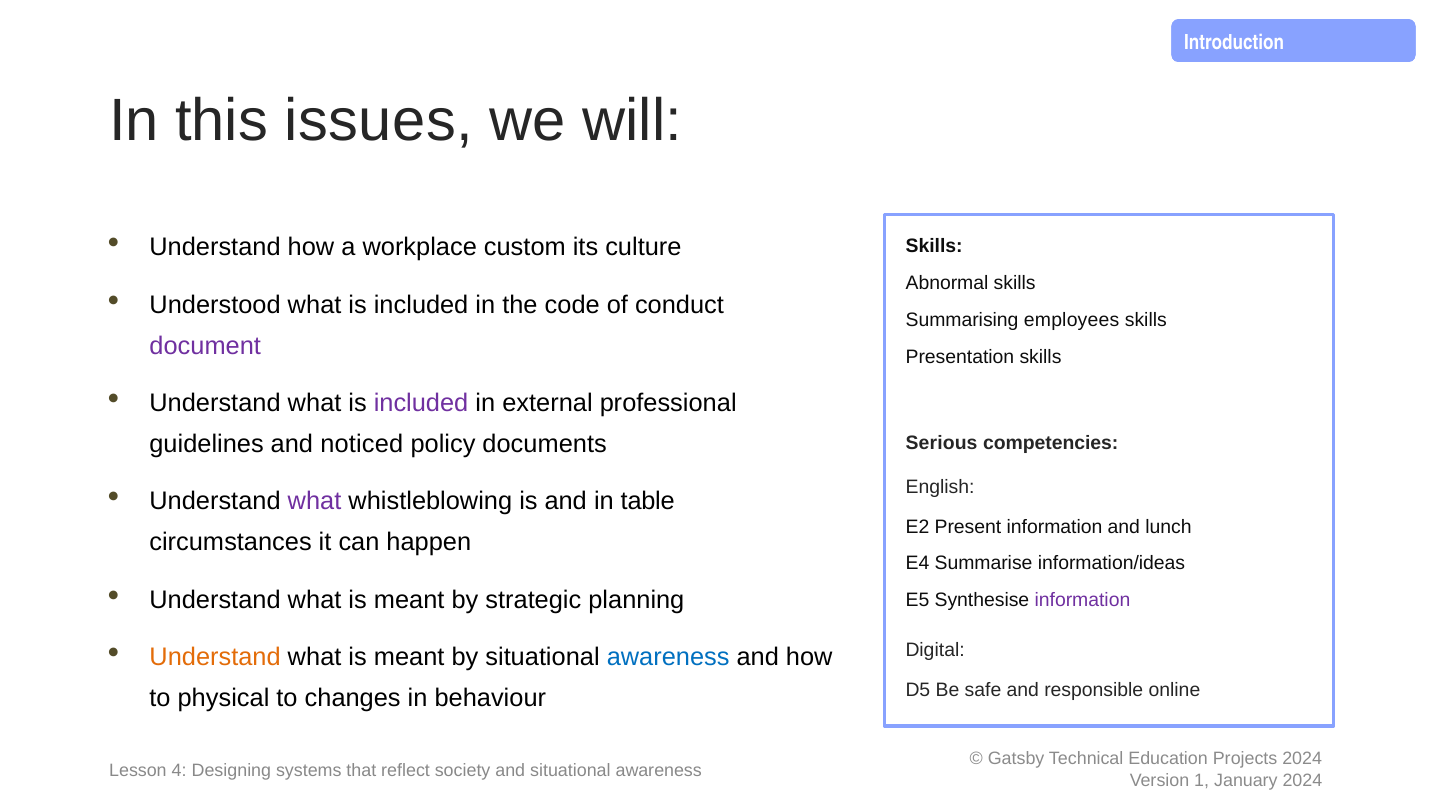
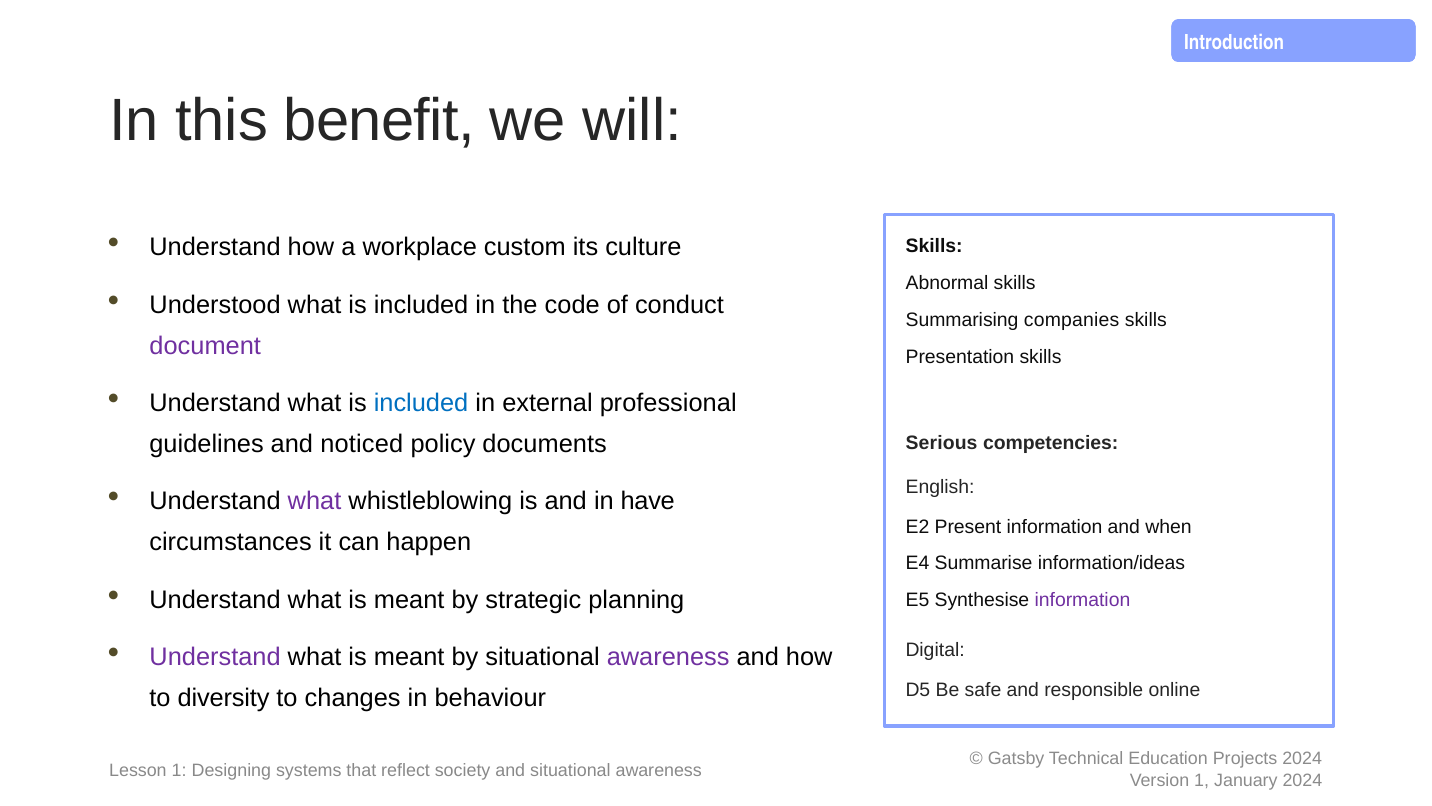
issues: issues -> benefit (379, 120)
employees: employees -> companies (1072, 320)
included colour: purple -> blue (421, 403)
table: table -> have (648, 501)
lunch: lunch -> when (1168, 526)
Understand colour: orange -> purple (215, 657)
awareness colour: blue -> purple (668, 657)
physical: physical -> diversity (224, 698)
Lesson 4: 4 -> 1 (179, 770)
